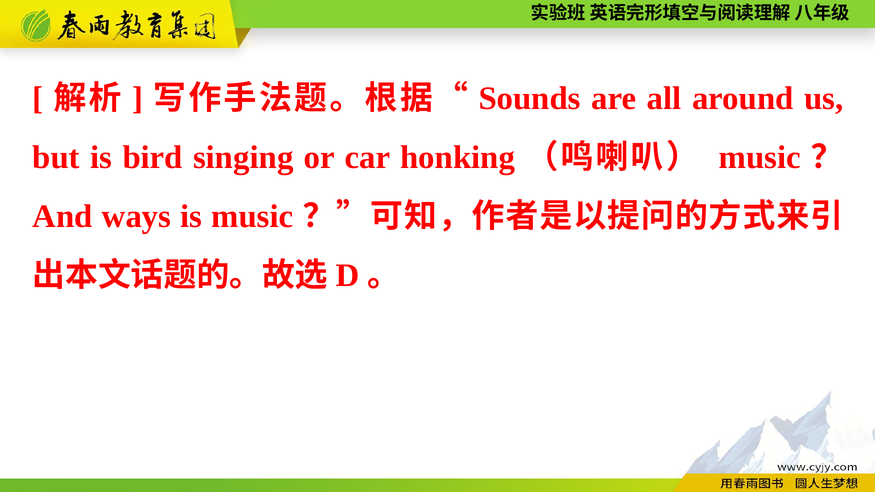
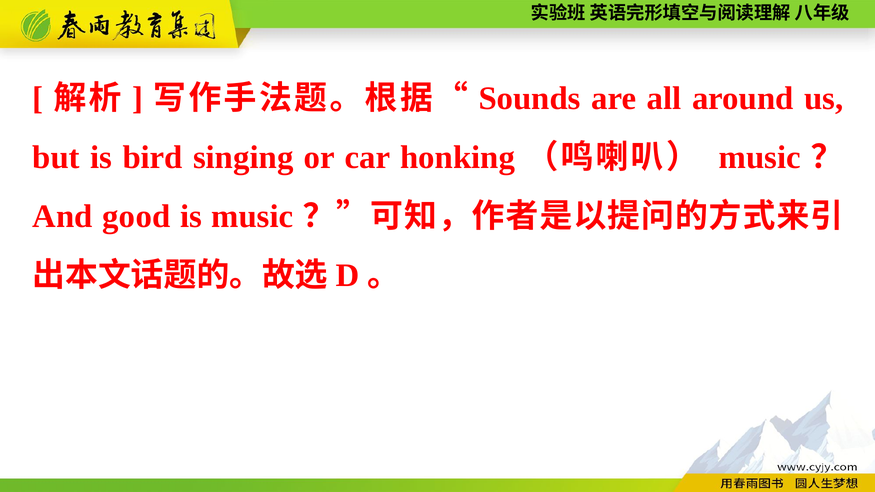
ways: ways -> good (136, 217)
